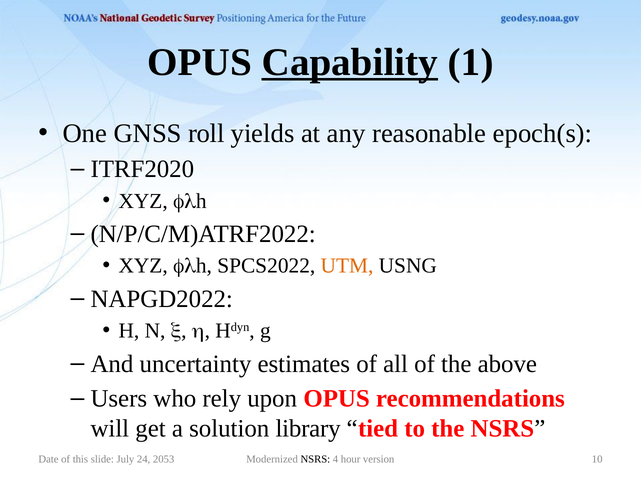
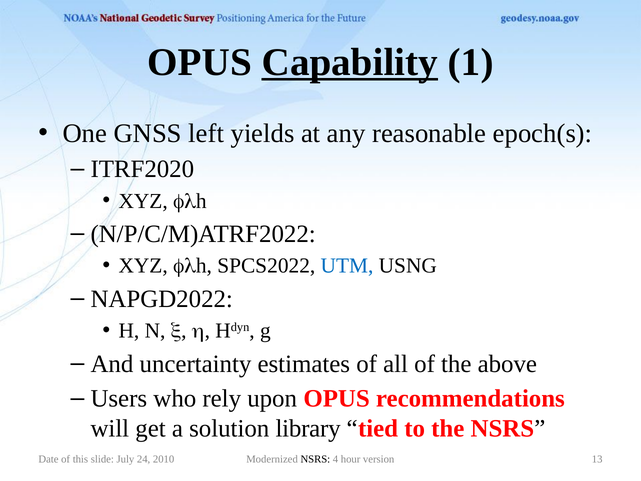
roll: roll -> left (206, 133)
UTM colour: orange -> blue (347, 266)
2053: 2053 -> 2010 (164, 459)
10: 10 -> 13 (597, 459)
